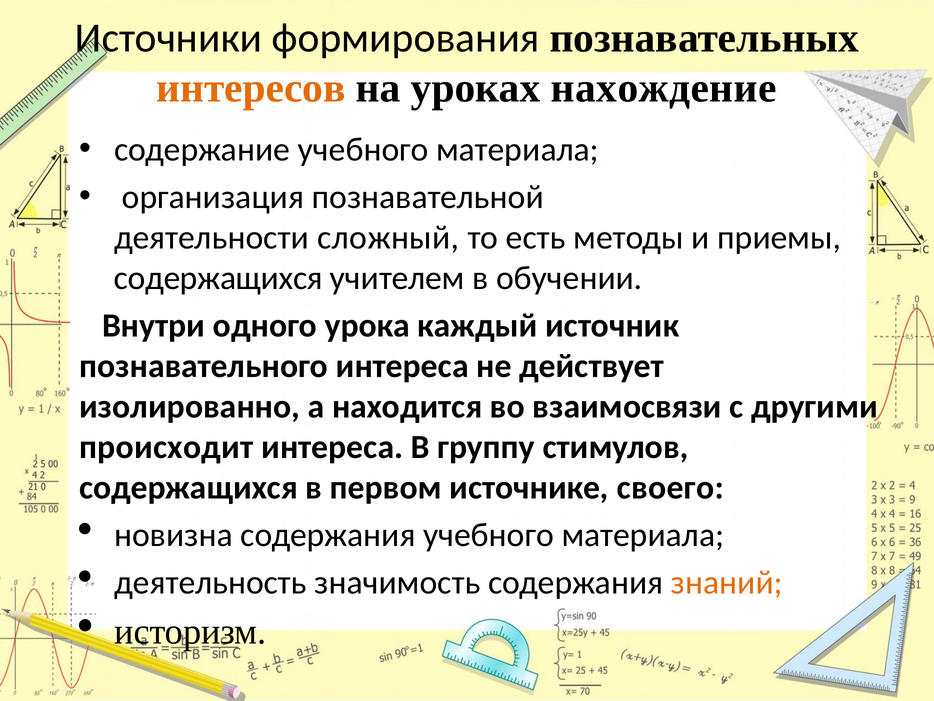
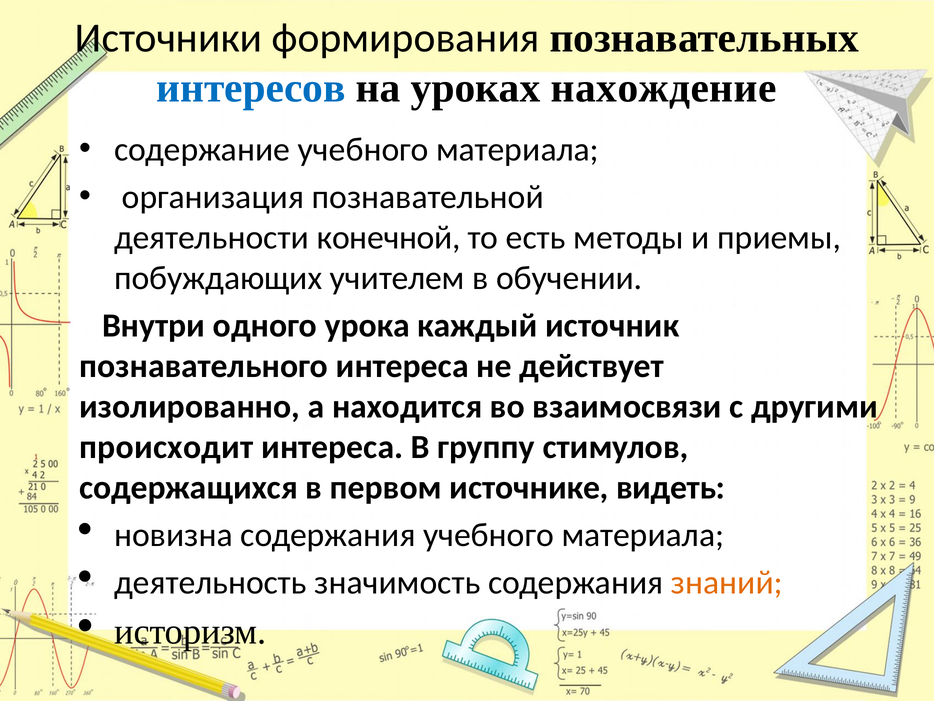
интересов colour: orange -> blue (251, 88)
сложный: сложный -> конечной (389, 237)
содержащихся: содержащихся -> побуждающих (218, 278)
своего: своего -> видеть (671, 487)
